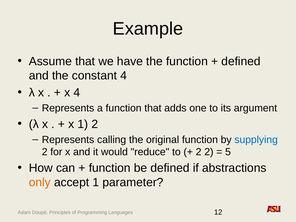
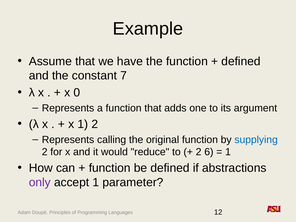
constant 4: 4 -> 7 (124, 76)
x 4: 4 -> 0 (77, 93)
2 2: 2 -> 6 (209, 152)
5: 5 -> 1 (228, 152)
only colour: orange -> purple (40, 182)
